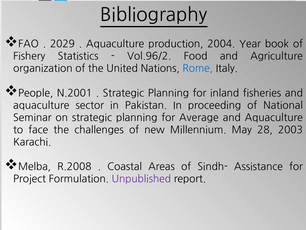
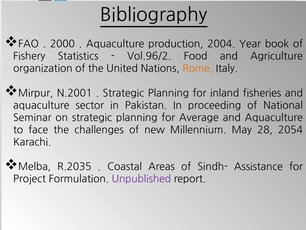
2029: 2029 -> 2000 (62, 44)
Rome colour: blue -> orange (198, 68)
People: People -> Mirpur (36, 93)
2003: 2003 -> 2054 (290, 130)
R.2008: R.2008 -> R.2035 (74, 166)
